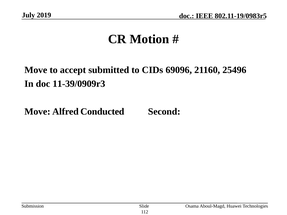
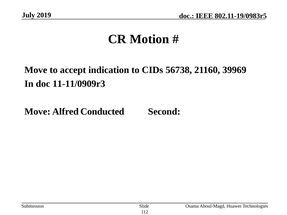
submitted: submitted -> indication (109, 70)
69096: 69096 -> 56738 (179, 70)
25496: 25496 -> 39969 (234, 70)
11-39/0909r3: 11-39/0909r3 -> 11-11/0909r3 (79, 84)
